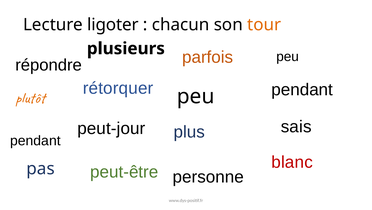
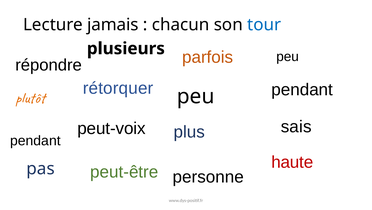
ligoter: ligoter -> jamais (113, 25)
tour colour: orange -> blue (264, 25)
peut-jour: peut-jour -> peut-voix (111, 128)
blanc: blanc -> haute (292, 162)
